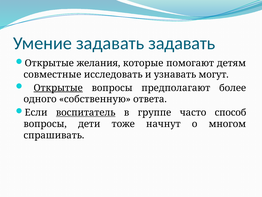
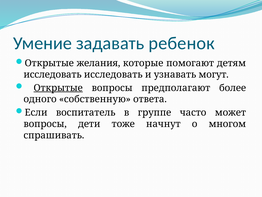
задавать задавать: задавать -> ребенок (182, 43)
совместные: совместные -> исследовать (53, 74)
воспитатель underline: present -> none (86, 112)
способ: способ -> может (230, 112)
